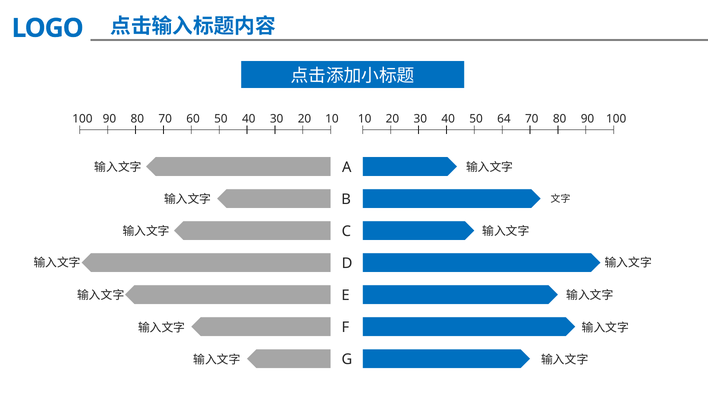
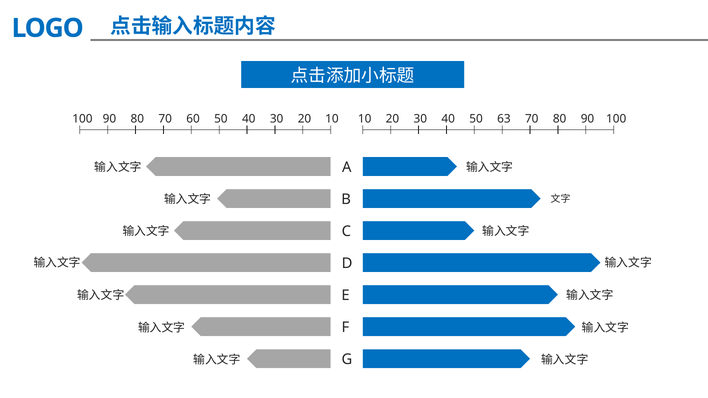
64: 64 -> 63 (504, 119)
